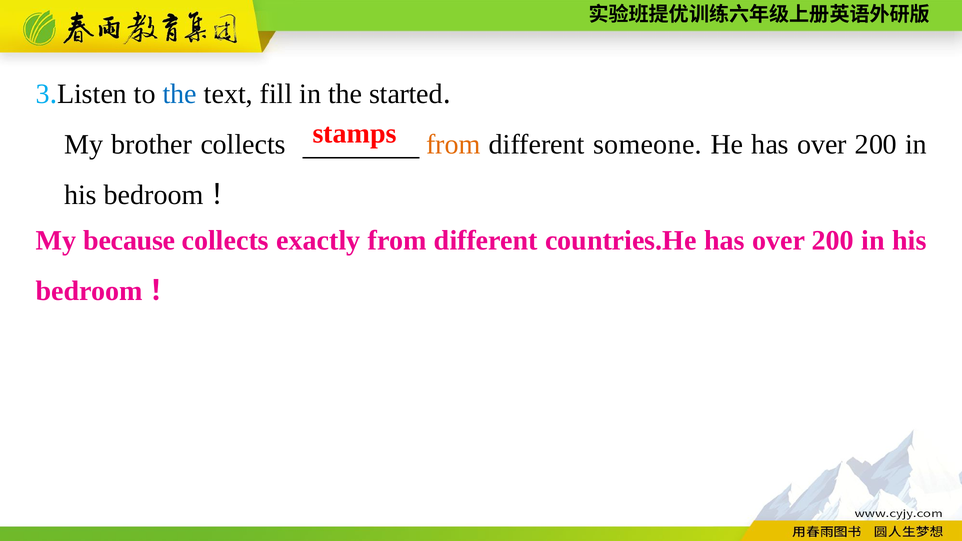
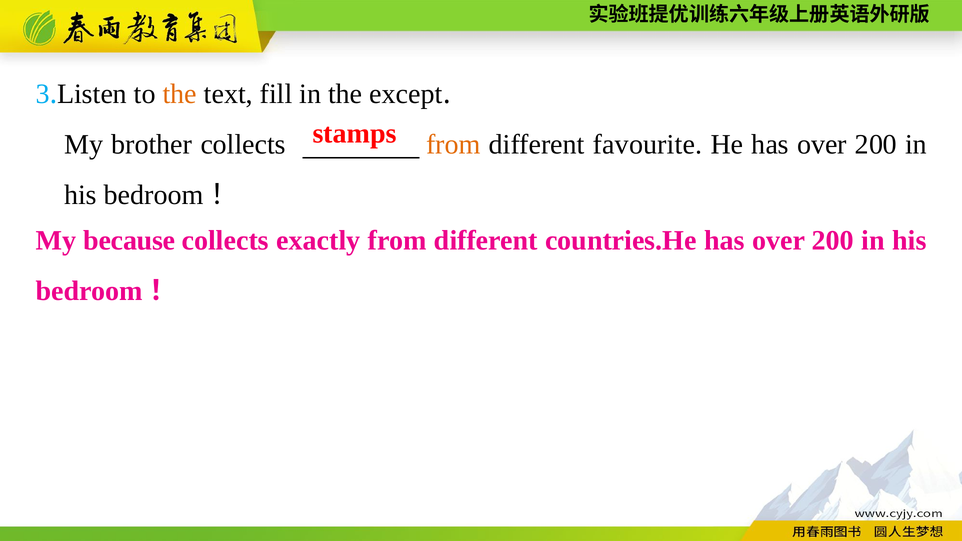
the colour: blue -> orange (180, 94)
started: started -> except (406, 94)
someone: someone -> favourite (648, 144)
